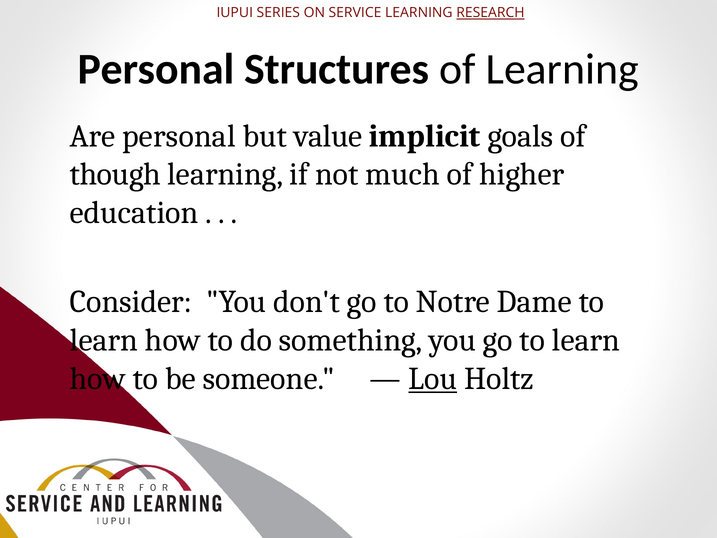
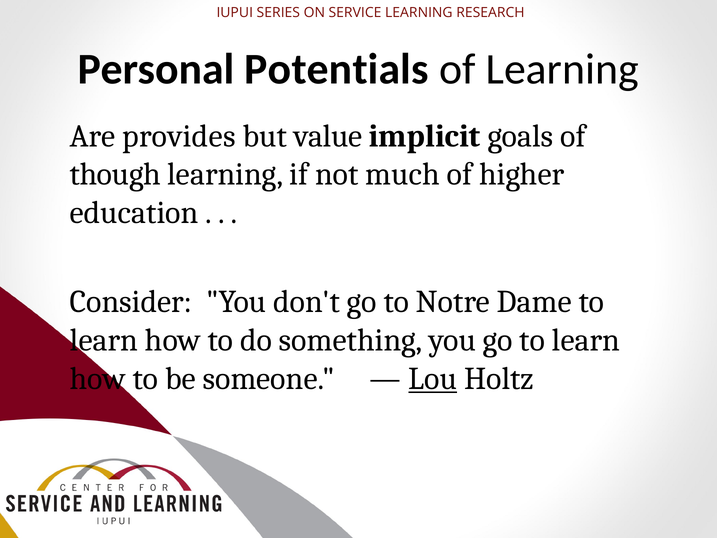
RESEARCH underline: present -> none (490, 13)
Structures: Structures -> Potentials (337, 69)
Are personal: personal -> provides (179, 136)
